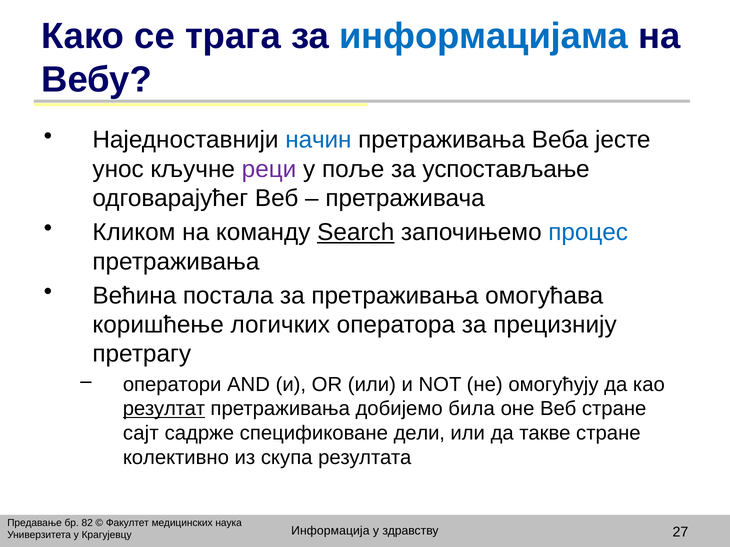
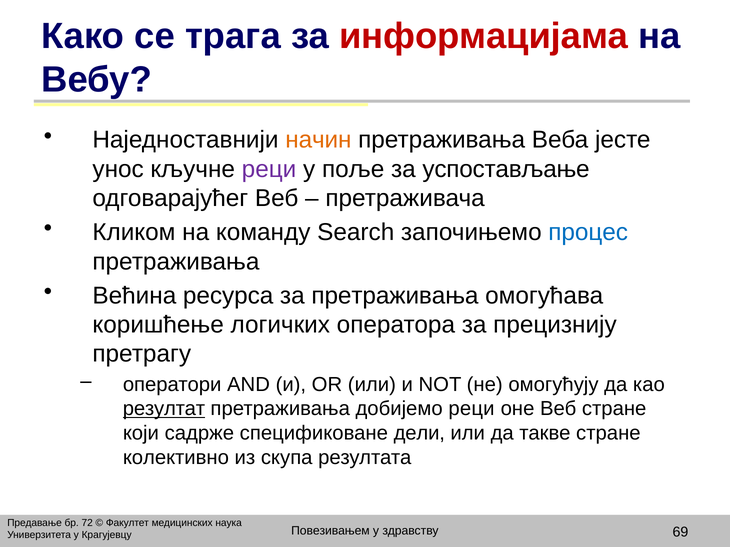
информацијама colour: blue -> red (484, 36)
начин colour: blue -> orange (318, 140)
Search underline: present -> none (356, 233)
постала: постала -> ресурса (228, 296)
добијемо била: била -> реци (472, 409)
сајт: сајт -> који (141, 433)
82: 82 -> 72 (87, 523)
Информација: Информација -> Повезивањем (330, 531)
27: 27 -> 69 (680, 533)
